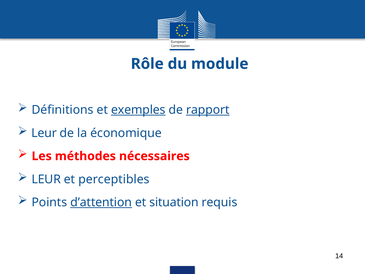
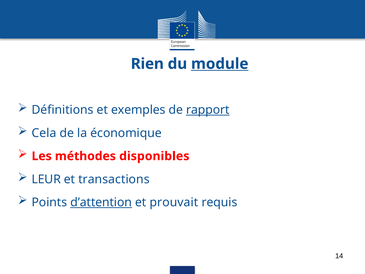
Rôle: Rôle -> Rien (147, 64)
module underline: none -> present (220, 64)
exemples underline: present -> none (138, 110)
Leur: Leur -> Cela (44, 133)
nécessaires: nécessaires -> disponibles (154, 156)
perceptibles: perceptibles -> transactions (114, 179)
situation: situation -> prouvait (174, 202)
